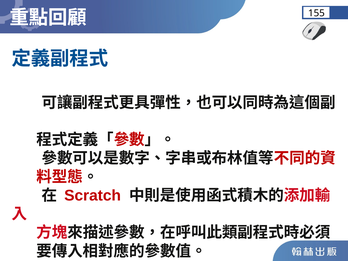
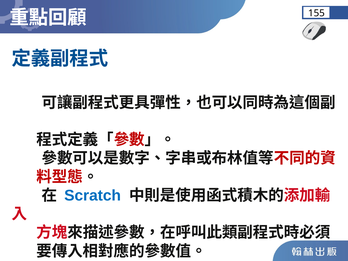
Scratch colour: red -> blue (93, 195)
